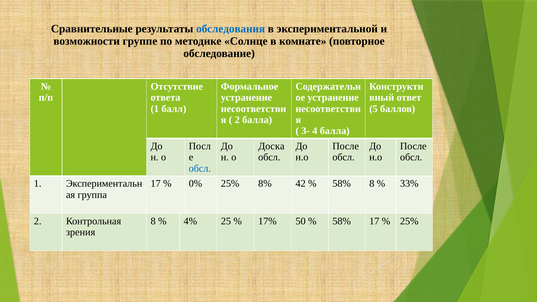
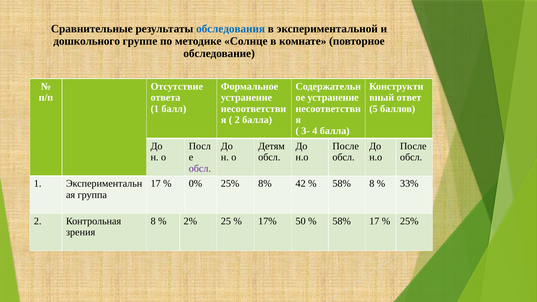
возможности: возможности -> дошкольного (87, 41)
Доска: Доска -> Детям (271, 146)
обсл colour: blue -> purple (200, 168)
4%: 4% -> 2% (190, 221)
